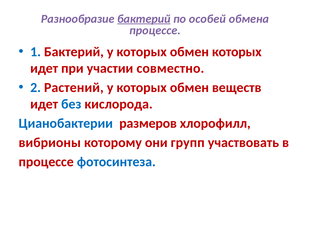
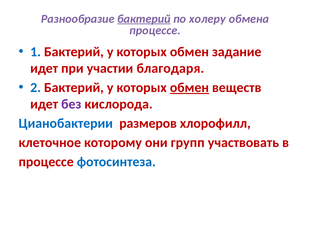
особей: особей -> холеру (207, 19)
обмен которых: которых -> задание (237, 52)
совместно: совместно -> благодаря (170, 68)
2 Растений: Растений -> Бактерий (74, 88)
обмен underline: none -> present (189, 88)
без colour: blue -> purple (71, 104)
вибрионы: вибрионы -> клеточное (50, 143)
